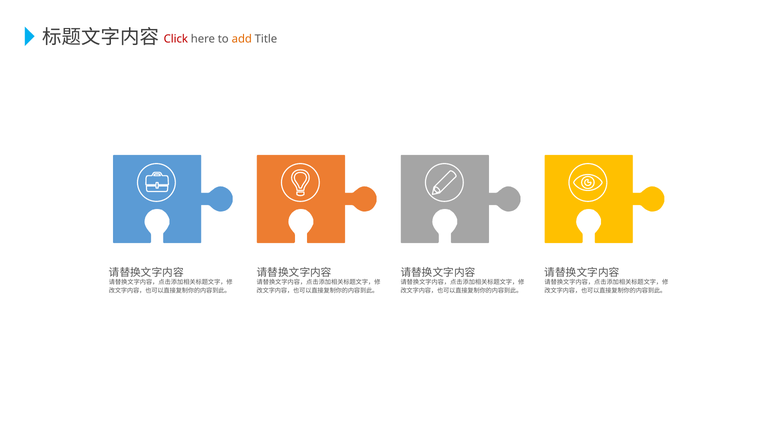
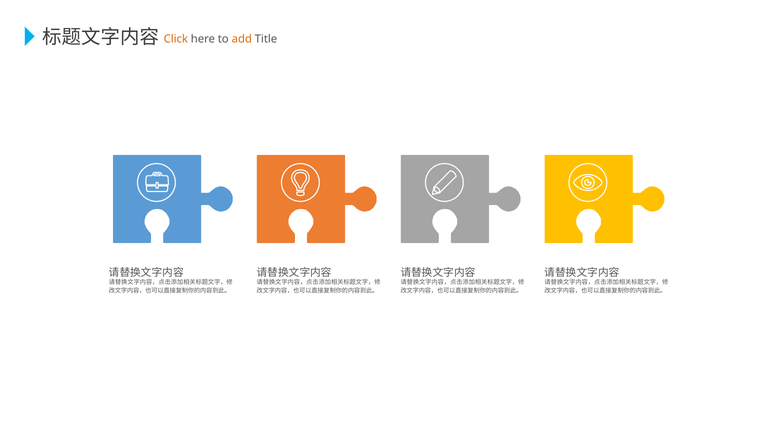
Click colour: red -> orange (176, 39)
